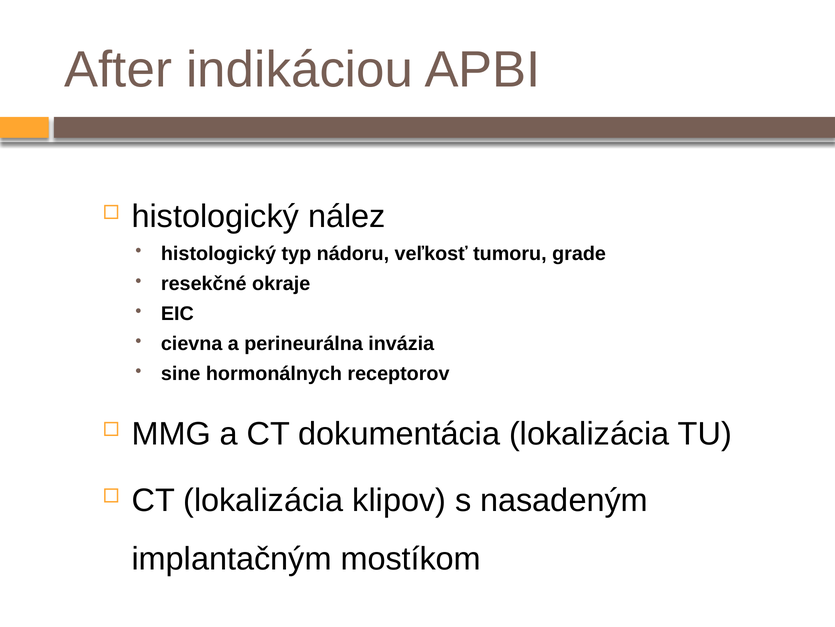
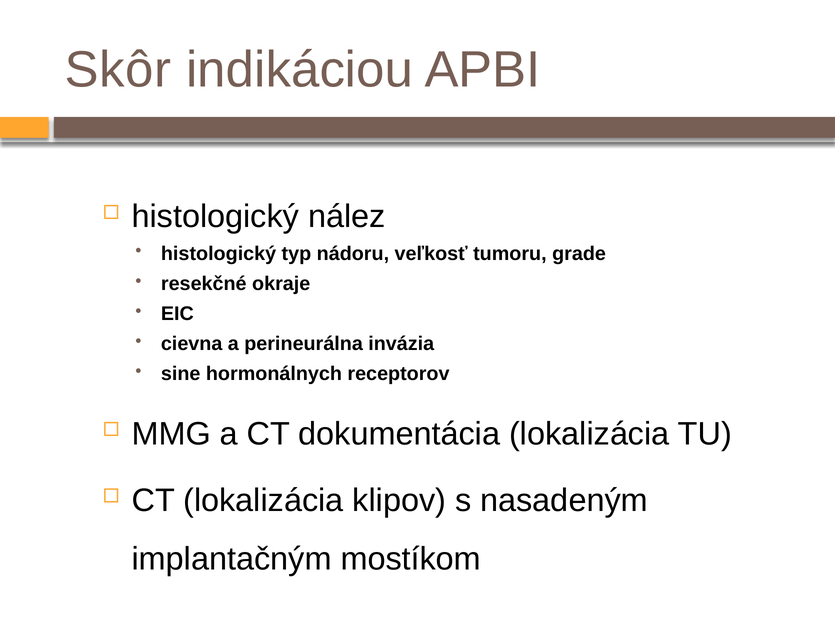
After: After -> Skôr (118, 70)
